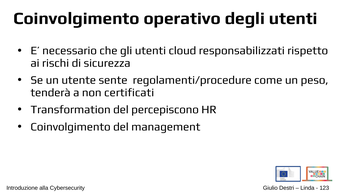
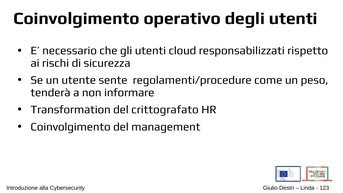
certificati: certificati -> informare (129, 92)
percepiscono: percepiscono -> crittografato (165, 110)
